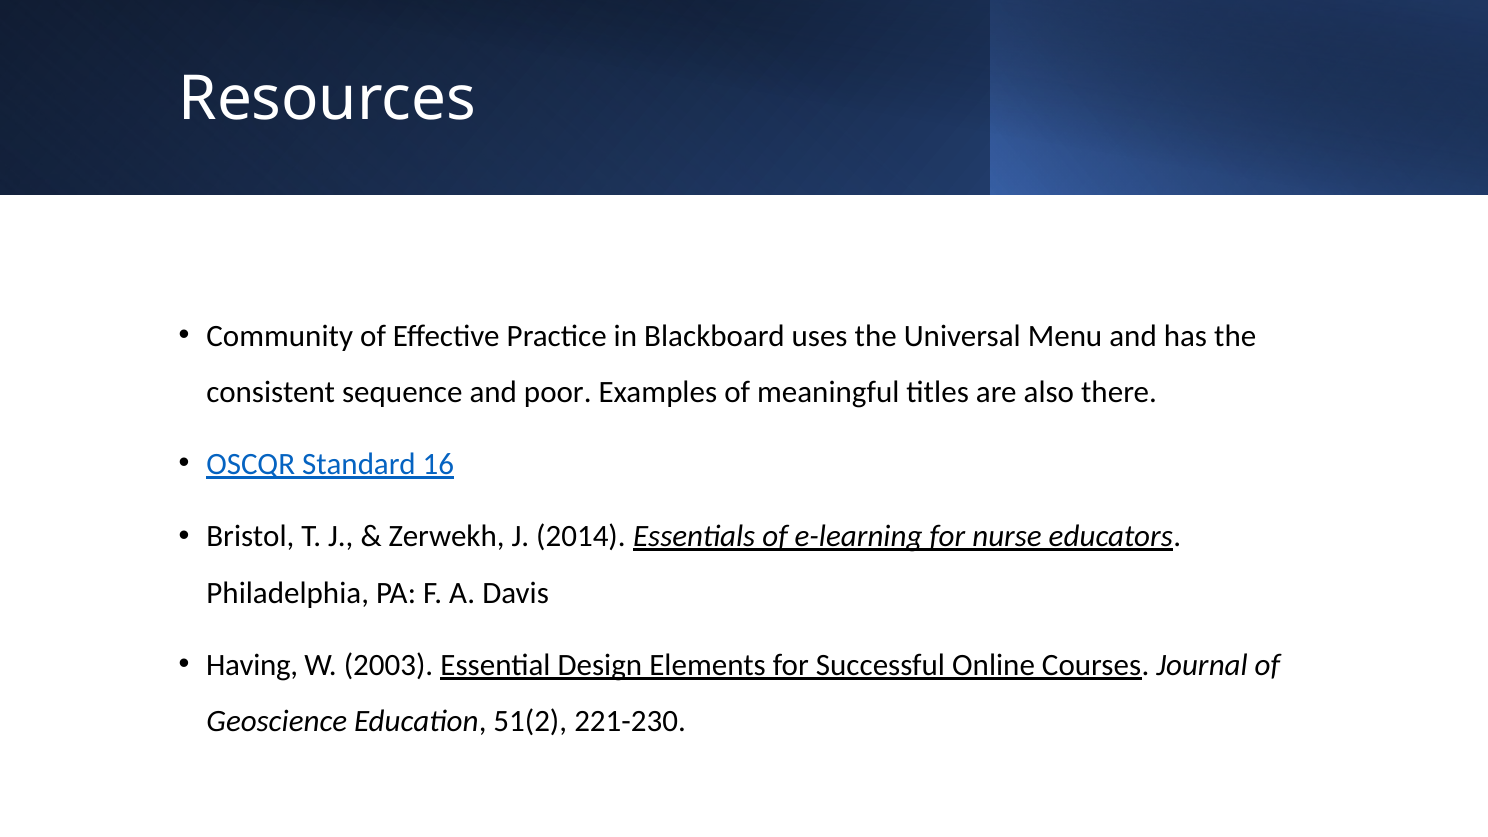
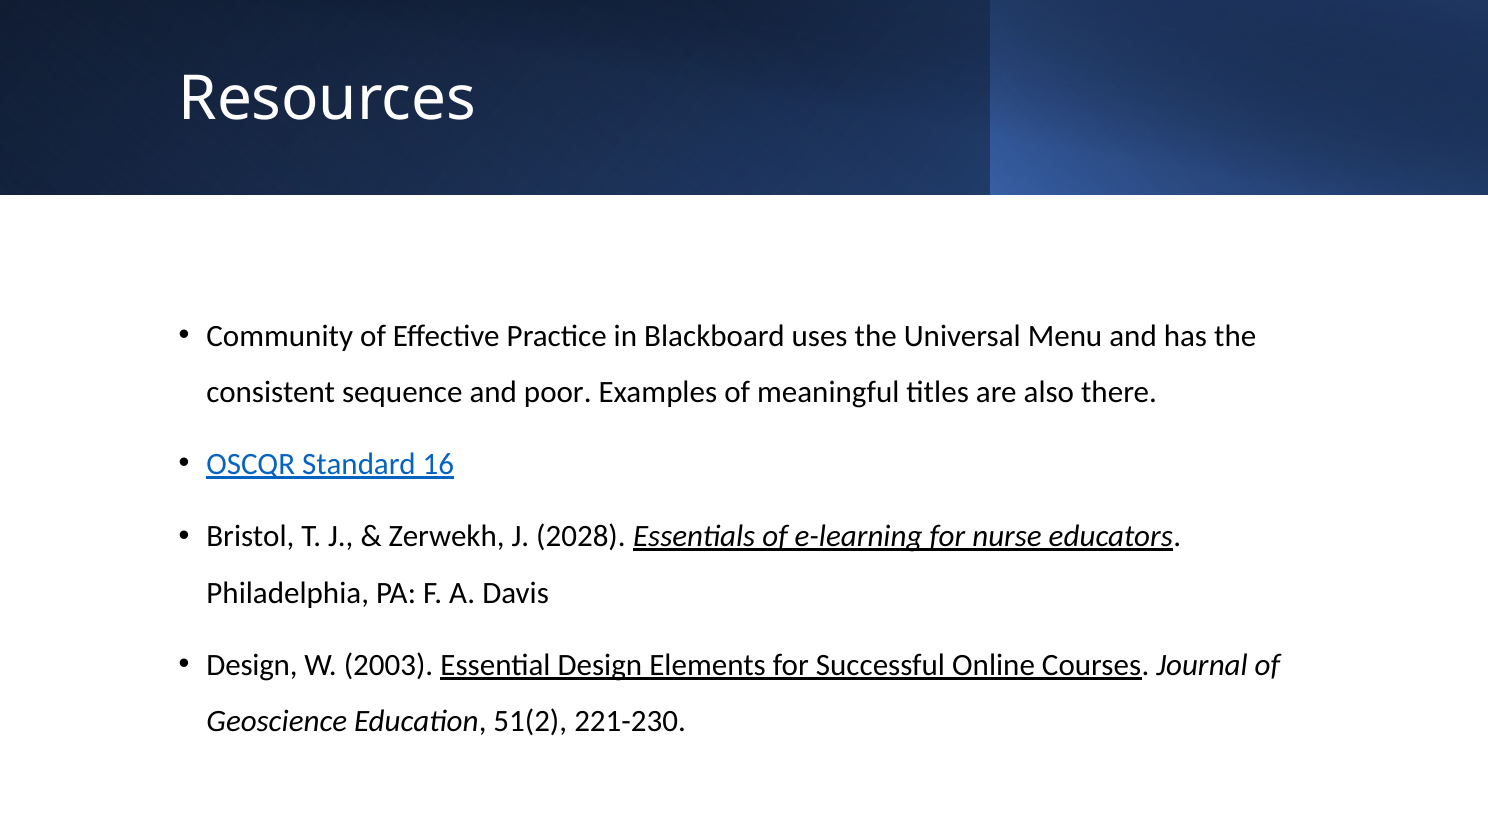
2014: 2014 -> 2028 (581, 537)
Having: Having -> Design (252, 665)
